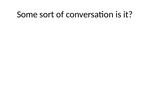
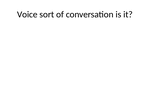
Some: Some -> Voice (27, 15)
